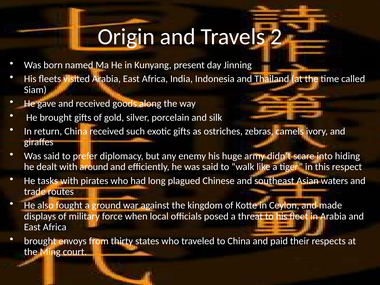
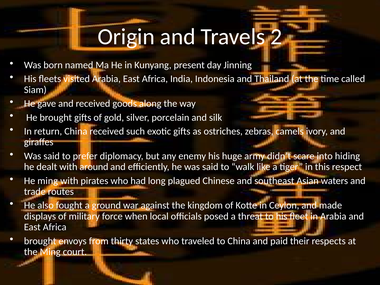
He tasks: tasks -> ming (48, 181)
